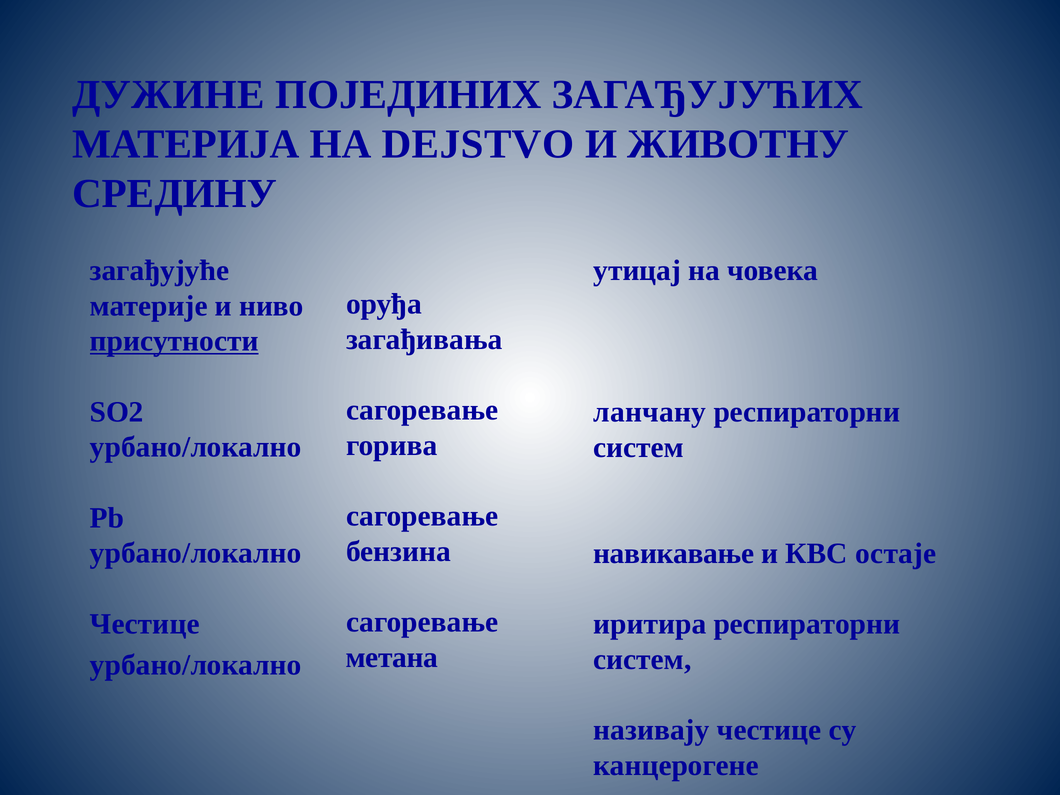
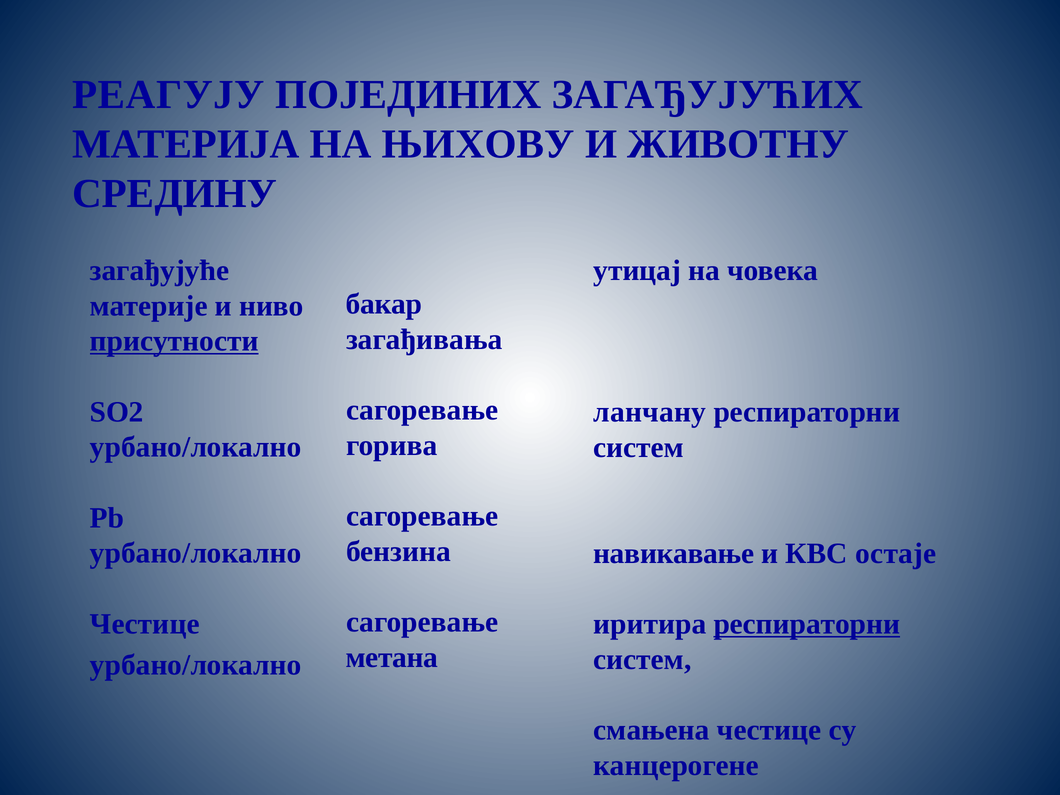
ДУЖИНЕ: ДУЖИНЕ -> РЕАГУЈУ (168, 95)
DEJSTVO: DEJSTVO -> ЊИХОВУ (478, 144)
оруђа: оруђа -> бакар (384, 304)
респираторни underline: none -> present (807, 624)
називају: називају -> смањена (651, 730)
